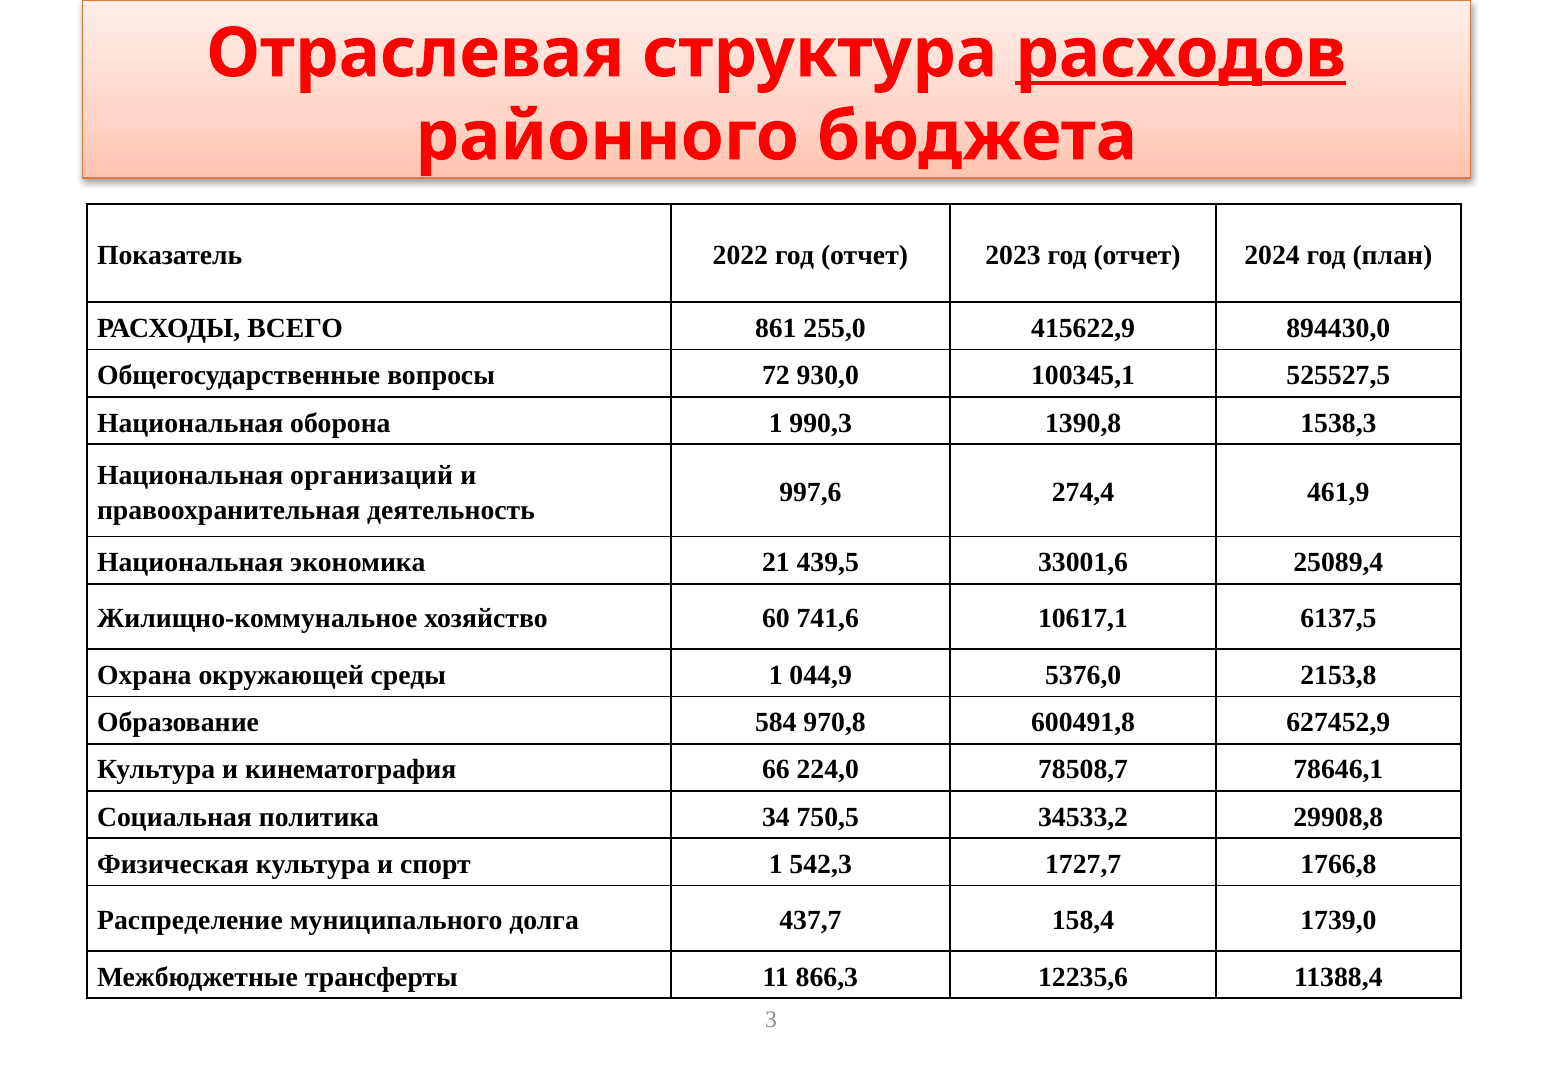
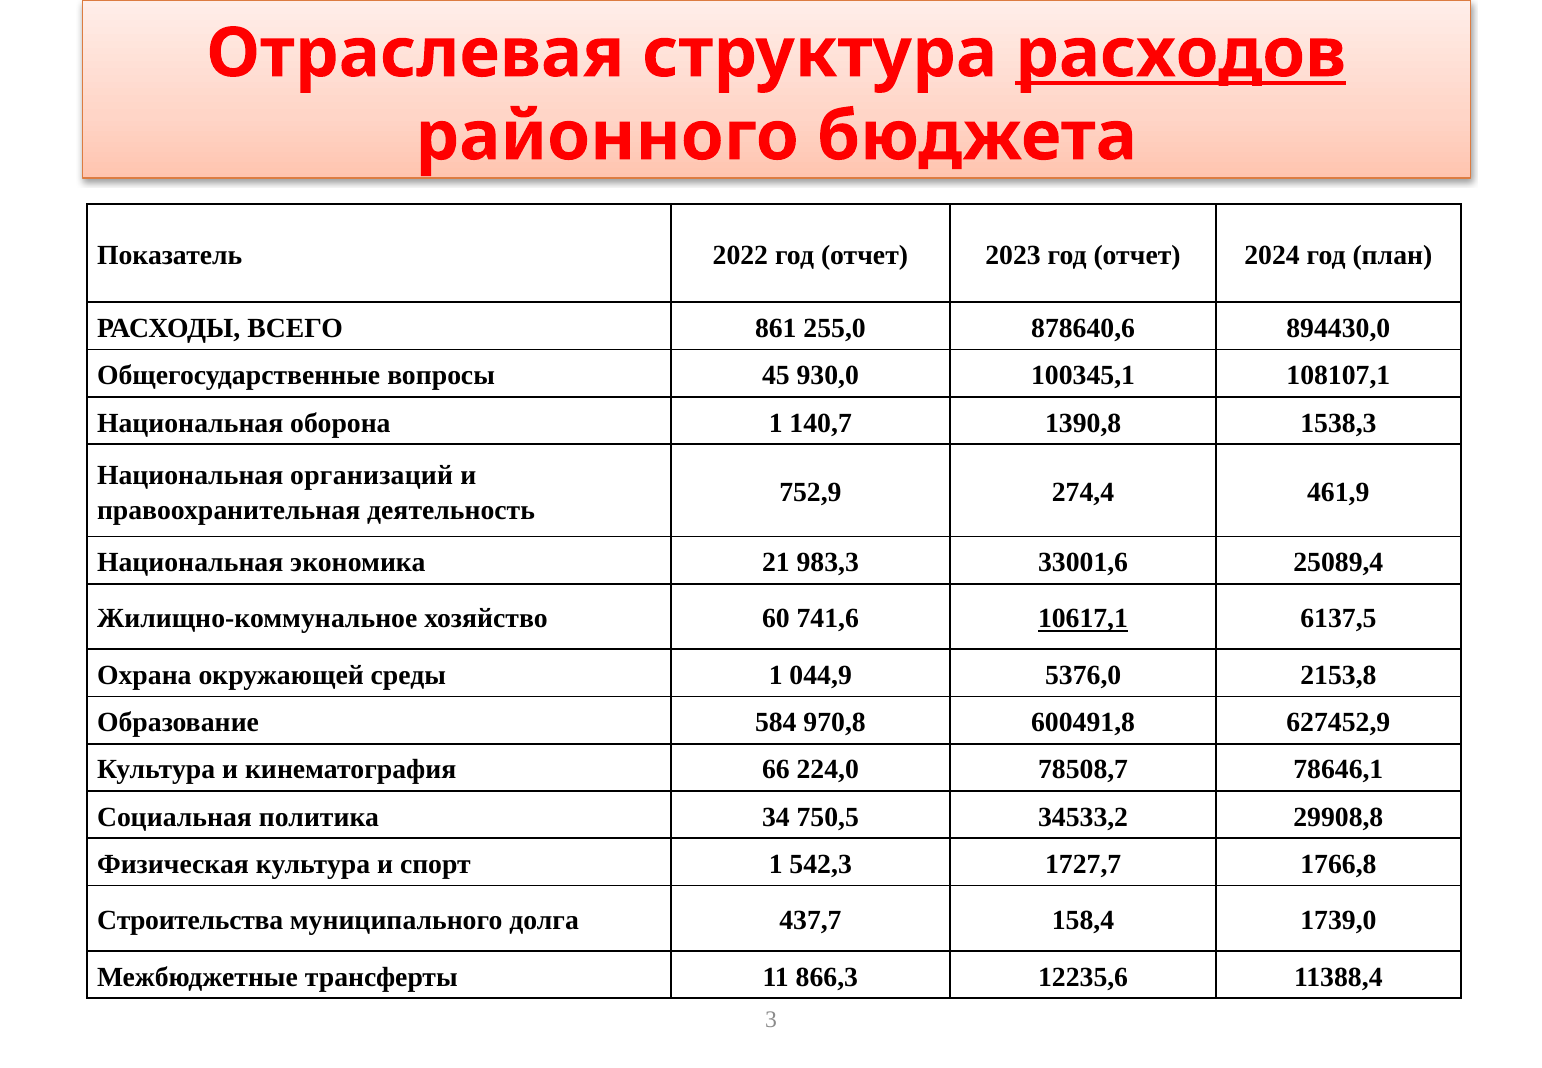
415622,9: 415622,9 -> 878640,6 (1083, 328)
72: 72 -> 45 (776, 375)
525527,5: 525527,5 -> 108107,1 (1338, 375)
990,3: 990,3 -> 140,7 (821, 423)
997,6: 997,6 -> 752,9 (810, 492)
439,5: 439,5 -> 983,3 (828, 562)
10617,1 underline: none -> present (1083, 619)
Распределение: Распределение -> Строительства (190, 920)
